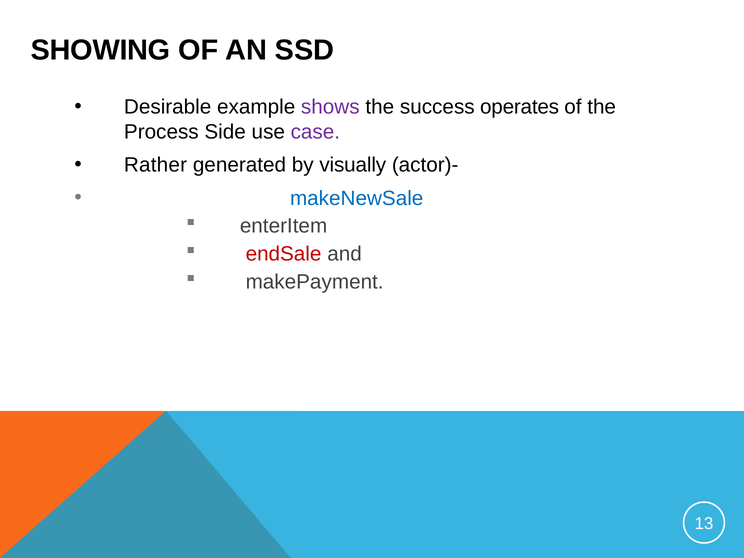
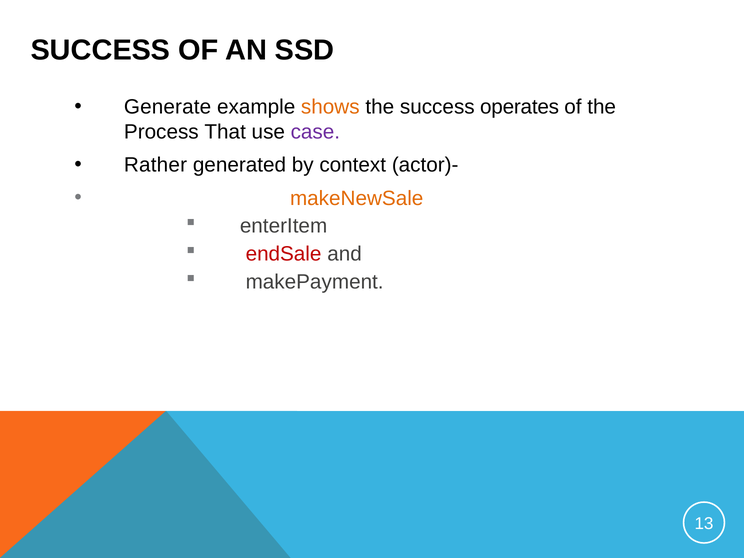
SHOWING: SHOWING -> SUCCESS (100, 50)
Desirable: Desirable -> Generate (168, 107)
shows colour: purple -> orange (330, 107)
Side: Side -> That (225, 132)
visually: visually -> context (353, 165)
makeNewSale colour: blue -> orange (357, 198)
